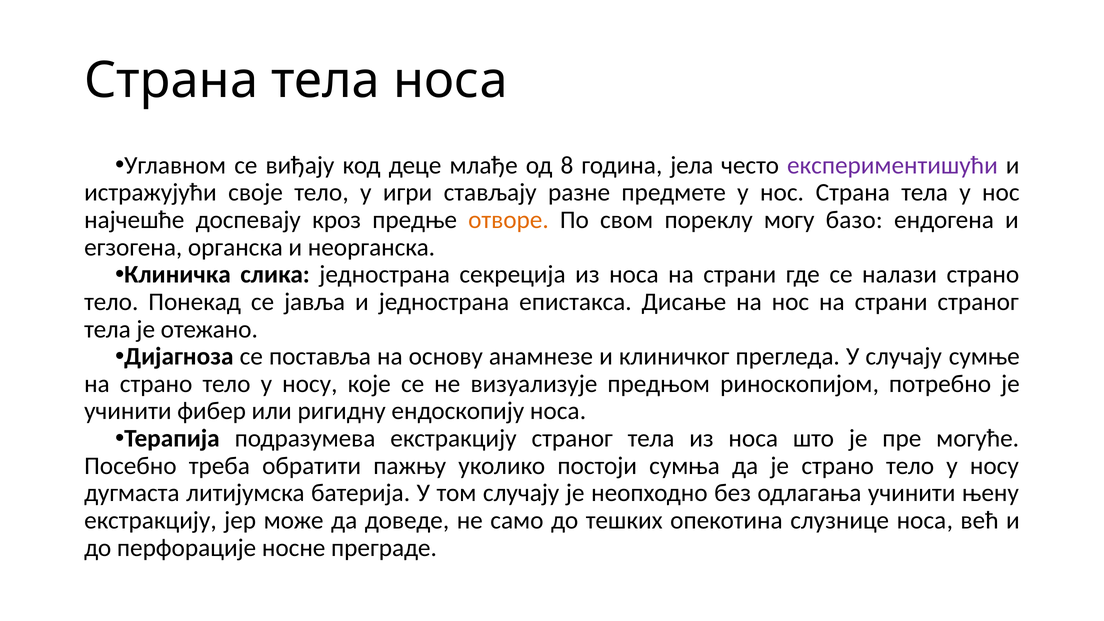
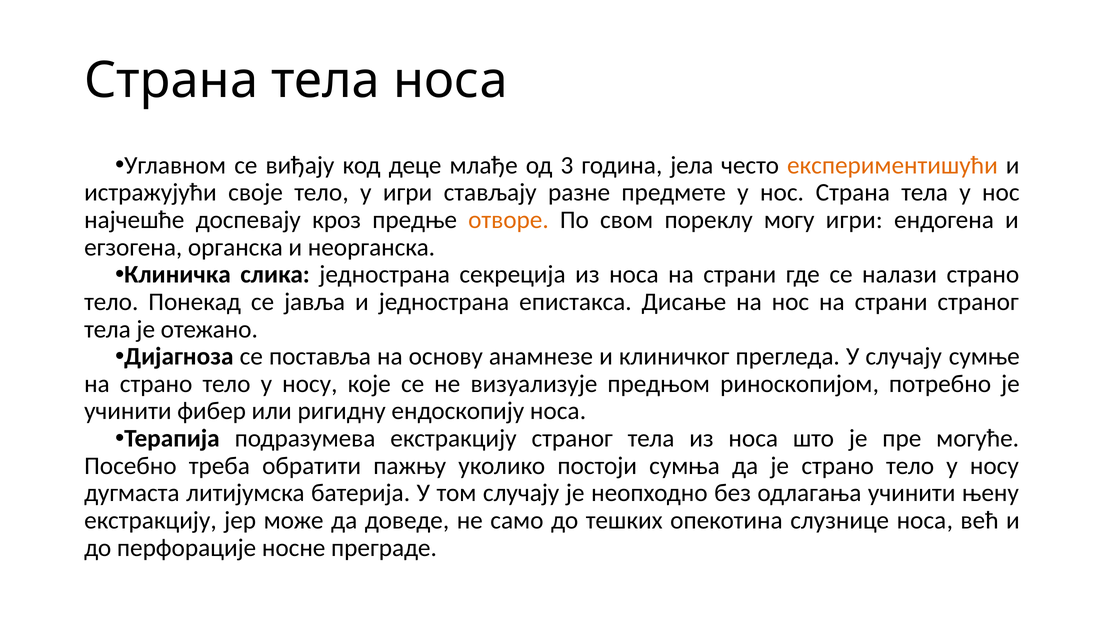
8: 8 -> 3 (567, 165)
експериментишући colour: purple -> orange (892, 165)
могу базо: базо -> игри (854, 220)
